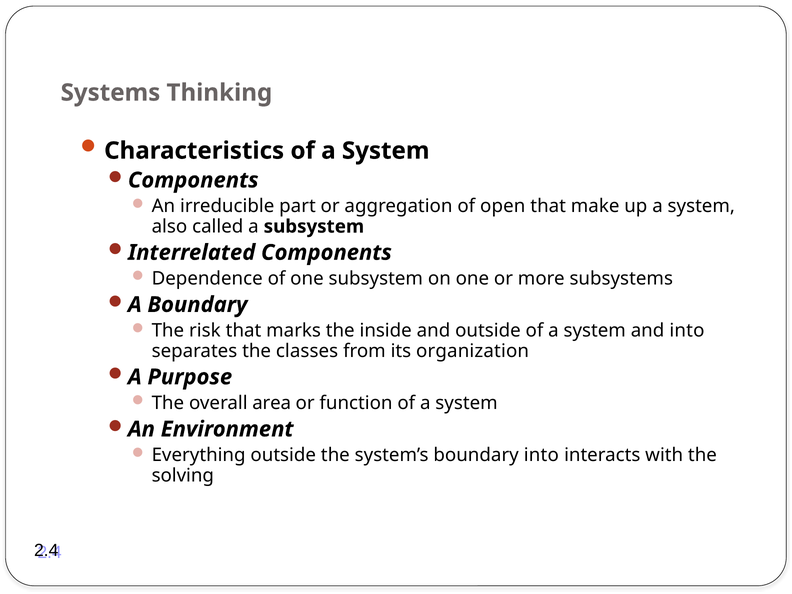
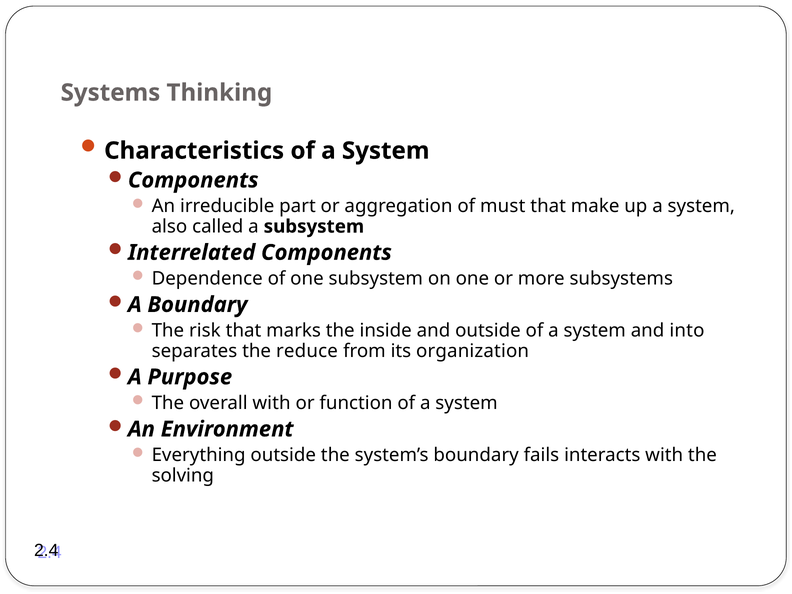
open: open -> must (503, 206)
classes: classes -> reduce (307, 351)
overall area: area -> with (272, 403)
boundary into: into -> fails (541, 455)
